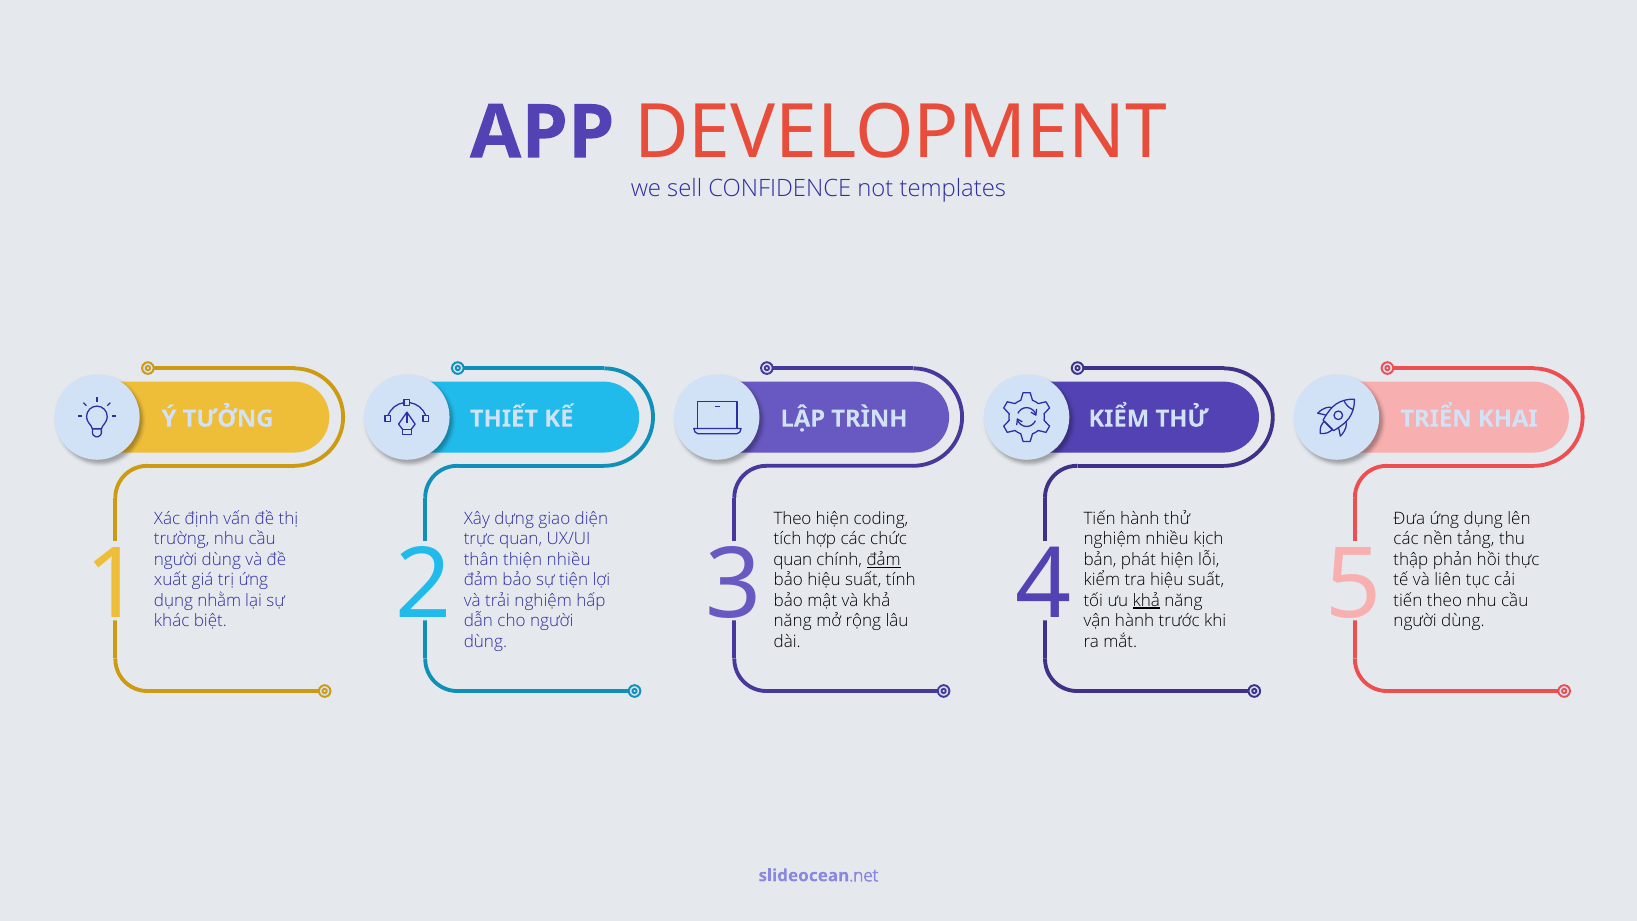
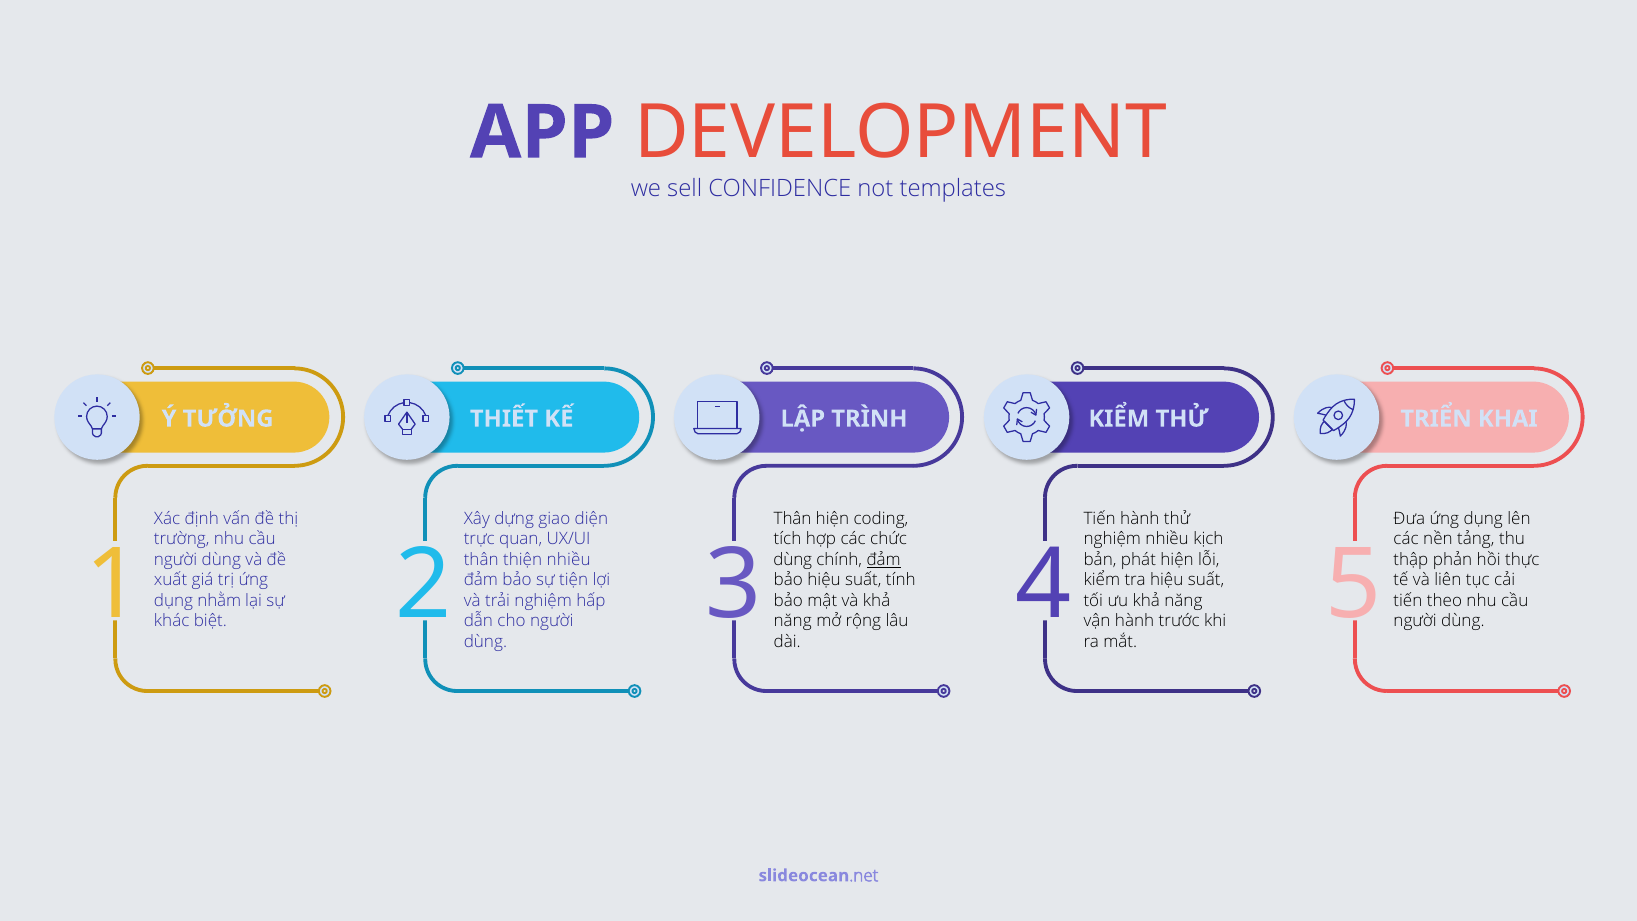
Theo: Theo -> Thân (793, 519)
quan: quan -> dùng (793, 560)
khả underline: present -> none (1146, 601)
